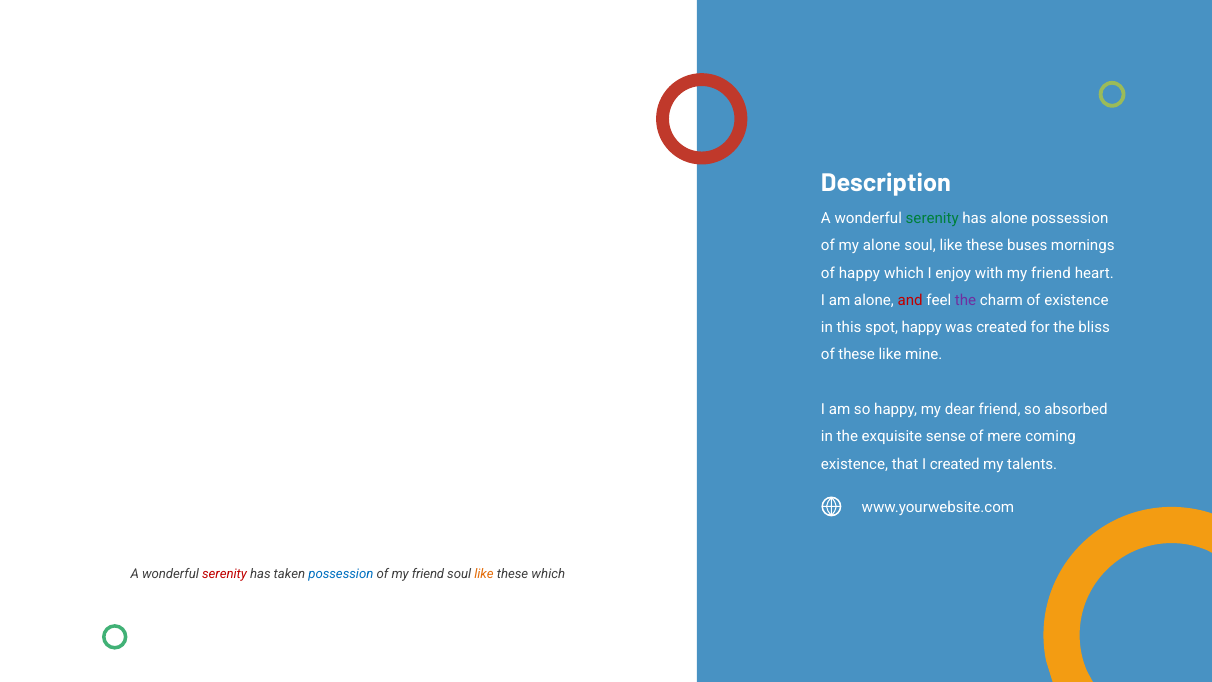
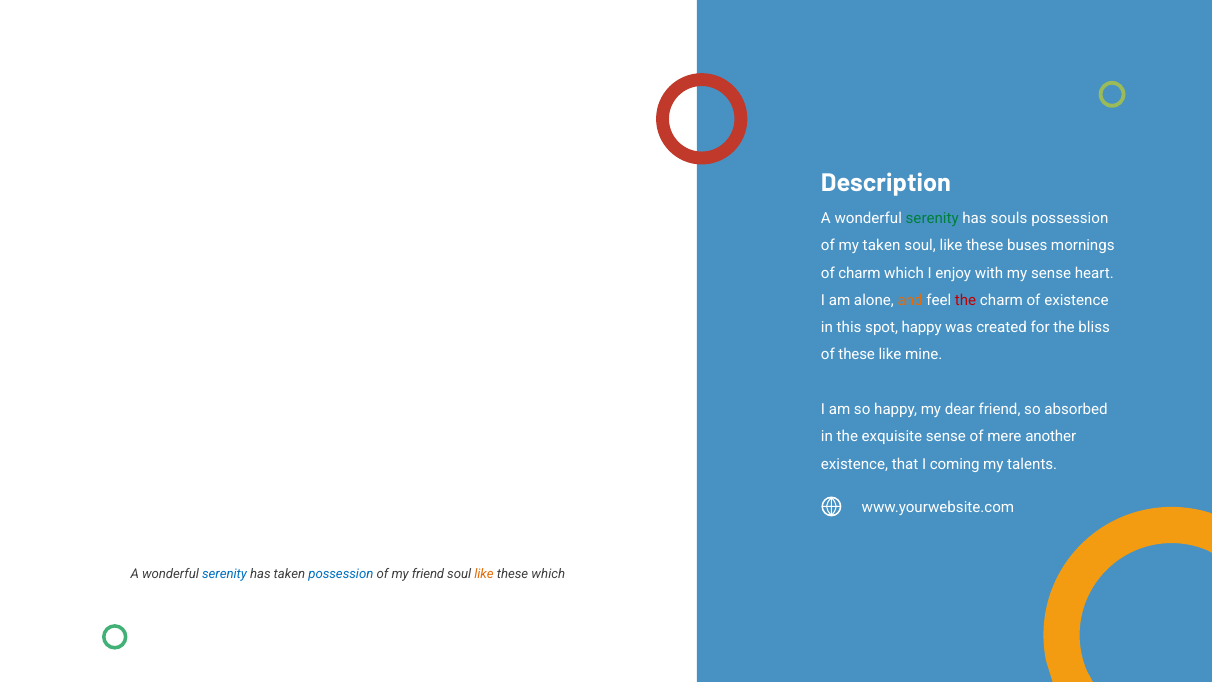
has alone: alone -> souls (1009, 218)
my alone: alone -> taken (882, 246)
of happy: happy -> charm (860, 273)
with my friend: friend -> sense (1051, 273)
and colour: red -> orange (910, 300)
the colour: purple -> red (966, 300)
coming: coming -> another (1051, 437)
I created: created -> coming (955, 464)
serenity colour: red -> blue (224, 574)
